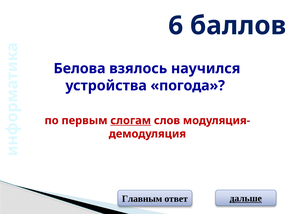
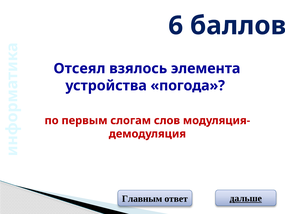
Белова: Белова -> Отсеял (79, 68)
научился: научился -> элемента (206, 68)
слогам underline: present -> none (131, 120)
